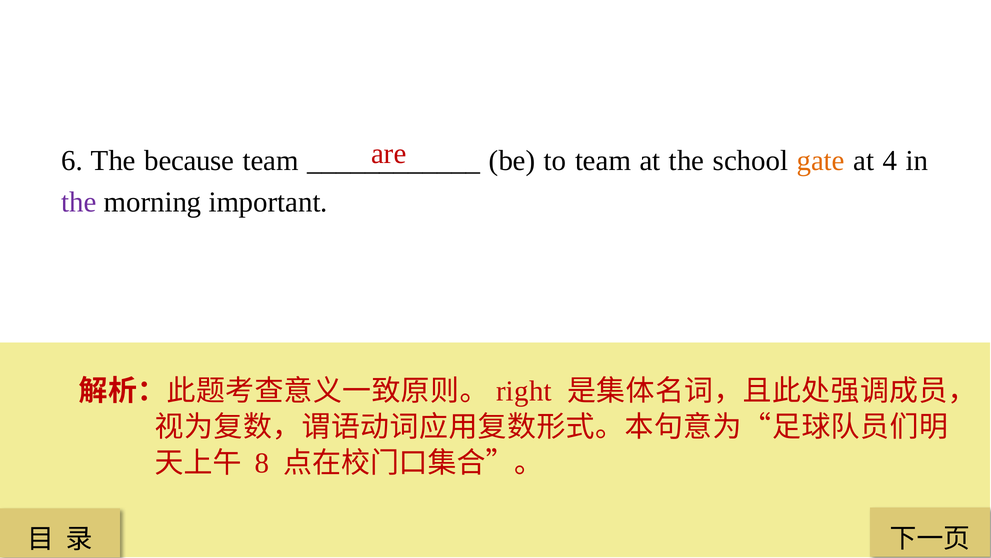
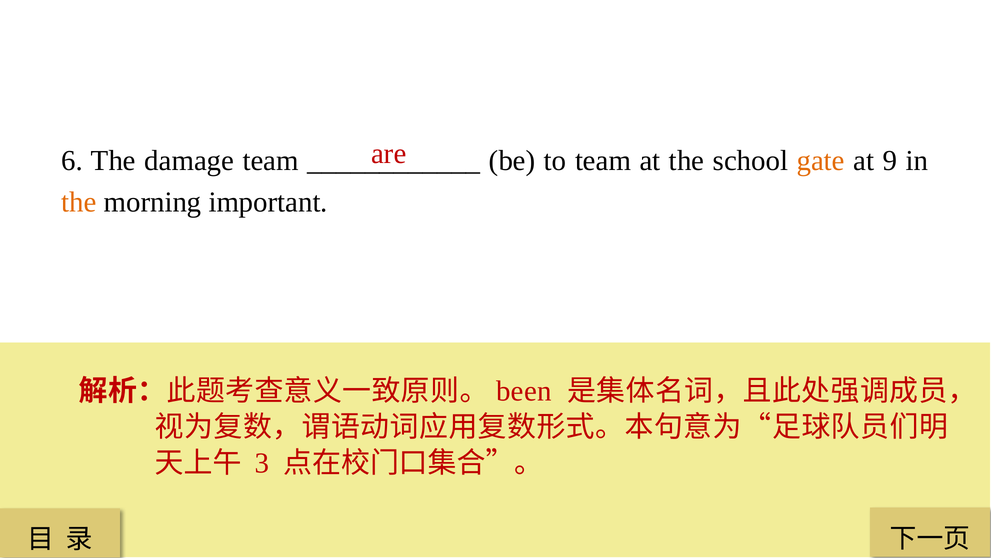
because: because -> damage (189, 160)
4: 4 -> 9 (890, 160)
the colour: purple -> orange (79, 202)
right: right -> been (524, 391)
8: 8 -> 3 (262, 463)
